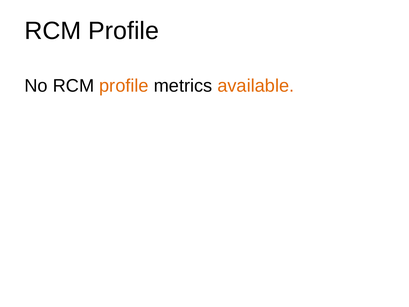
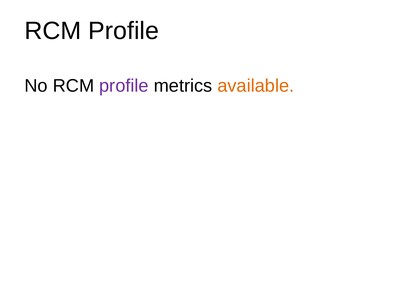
profile colour: orange -> purple (124, 86)
